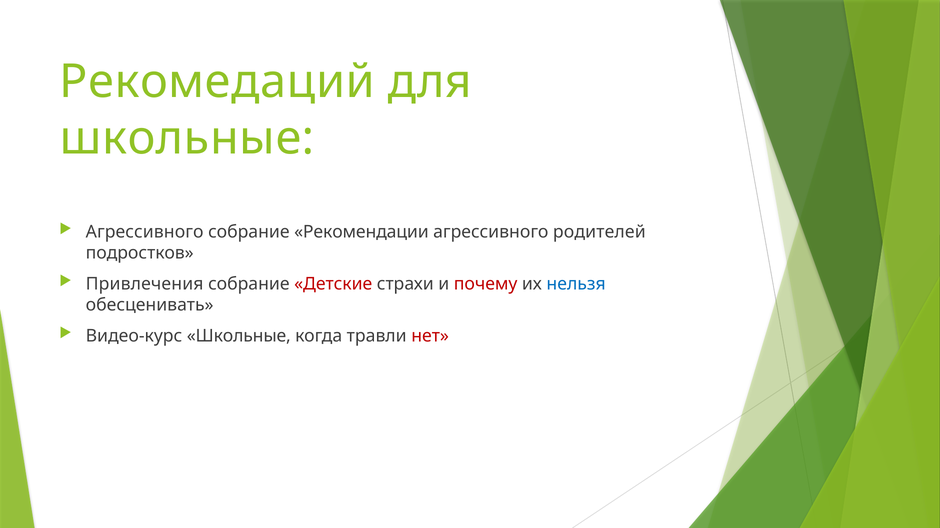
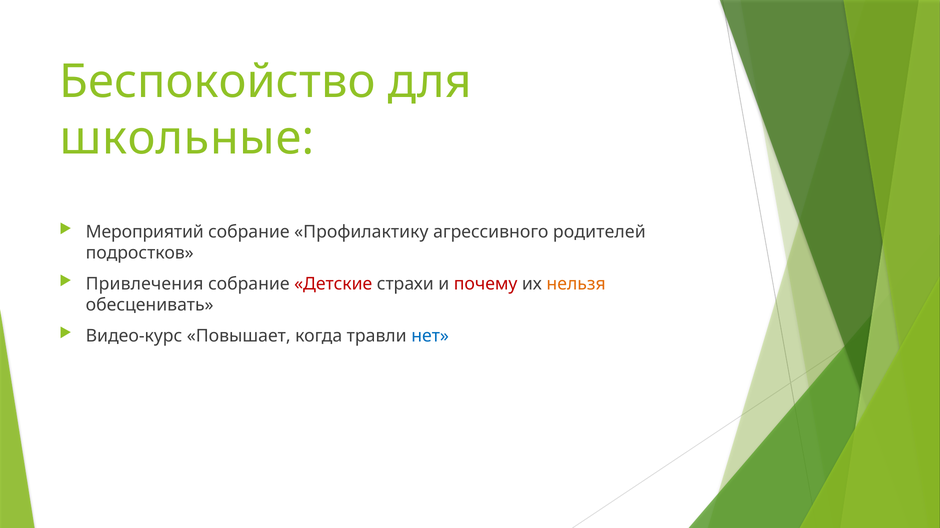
Рекомедаций: Рекомедаций -> Беспокойство (217, 82)
Агрессивного: Агрессивного -> Мероприятий (145, 232)
Рекомендации: Рекомендации -> Профилактику (361, 232)
нельзя colour: blue -> orange (576, 284)
Видео-курс Школьные: Школьные -> Повышает (239, 336)
нет colour: red -> blue (430, 336)
